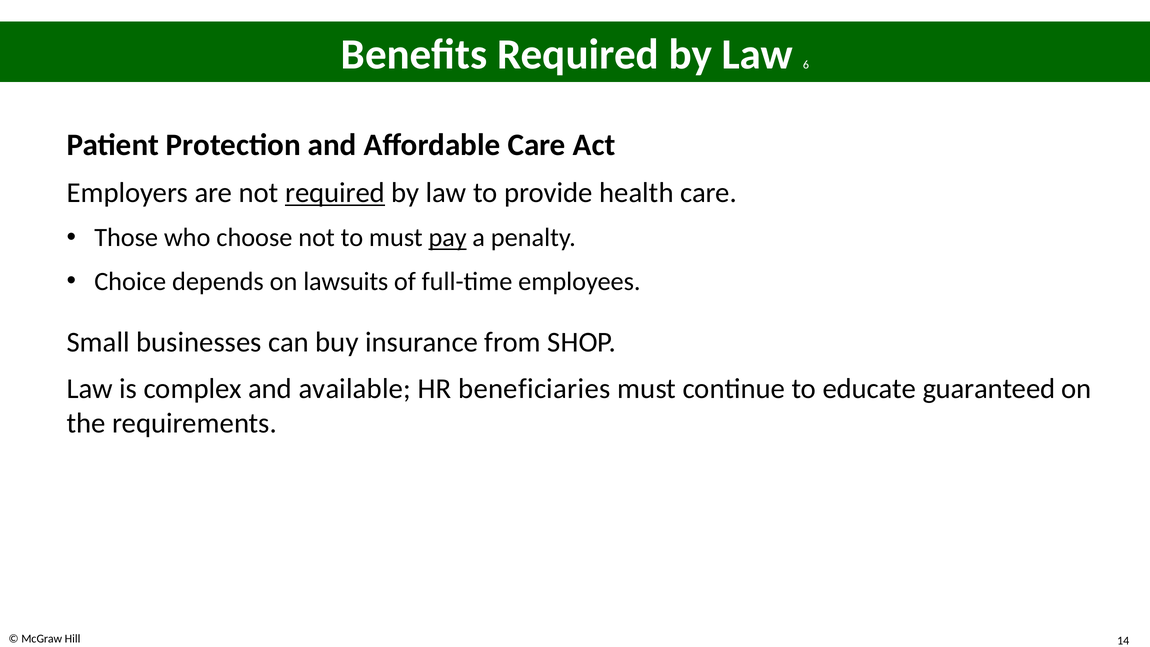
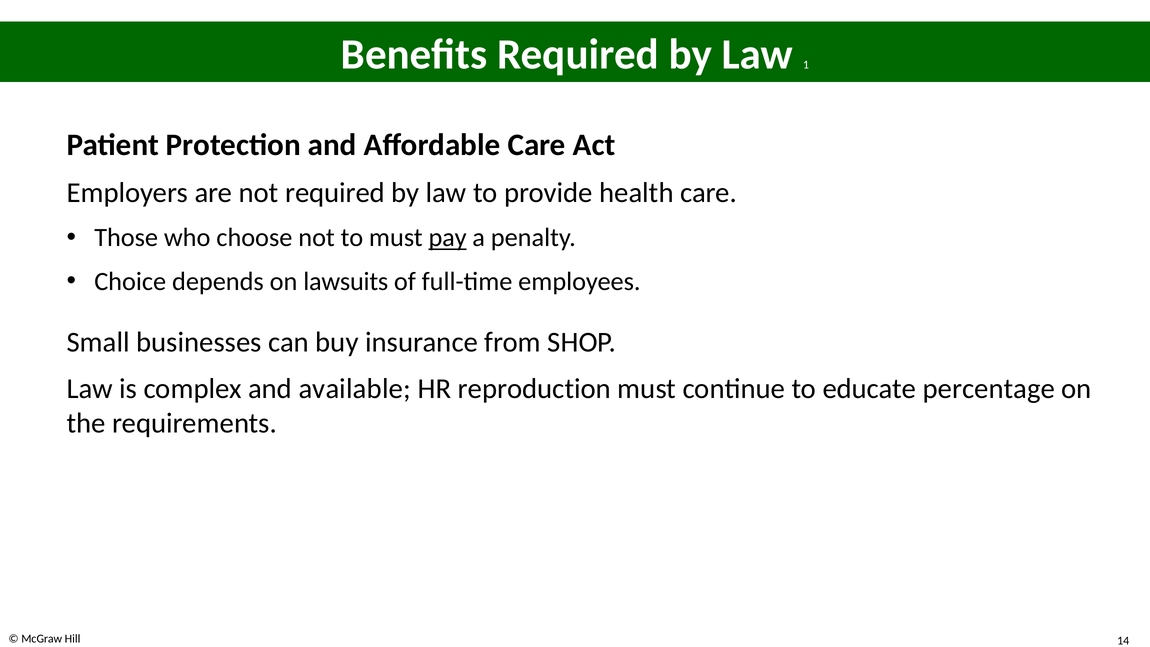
6: 6 -> 1 (806, 65)
required underline: present -> none (335, 193)
beneficiaries: beneficiaries -> reproduction (534, 389)
guaranteed: guaranteed -> percentage (989, 389)
